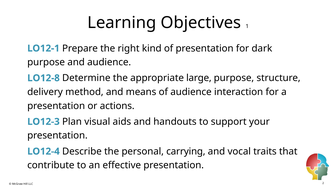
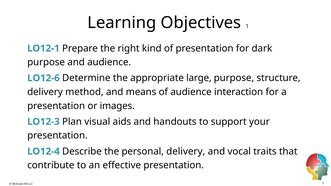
LO12-8: LO12-8 -> LO12-6 (44, 78)
actions: actions -> images (117, 106)
personal carrying: carrying -> delivery (186, 152)
